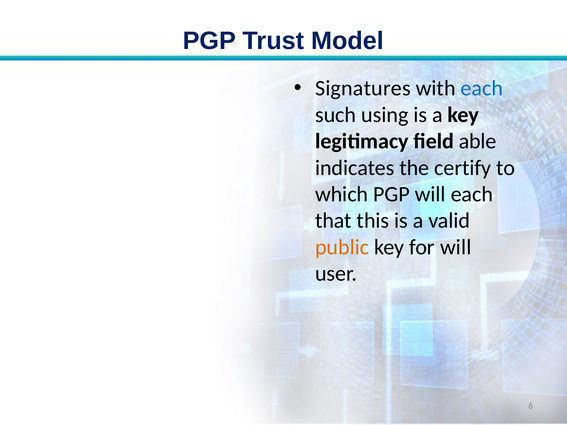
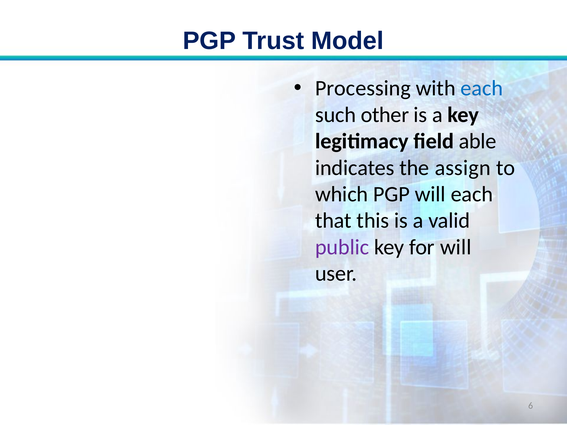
Signatures: Signatures -> Processing (363, 88)
using: using -> other (385, 115)
certify: certify -> assign (463, 168)
public colour: orange -> purple (342, 247)
